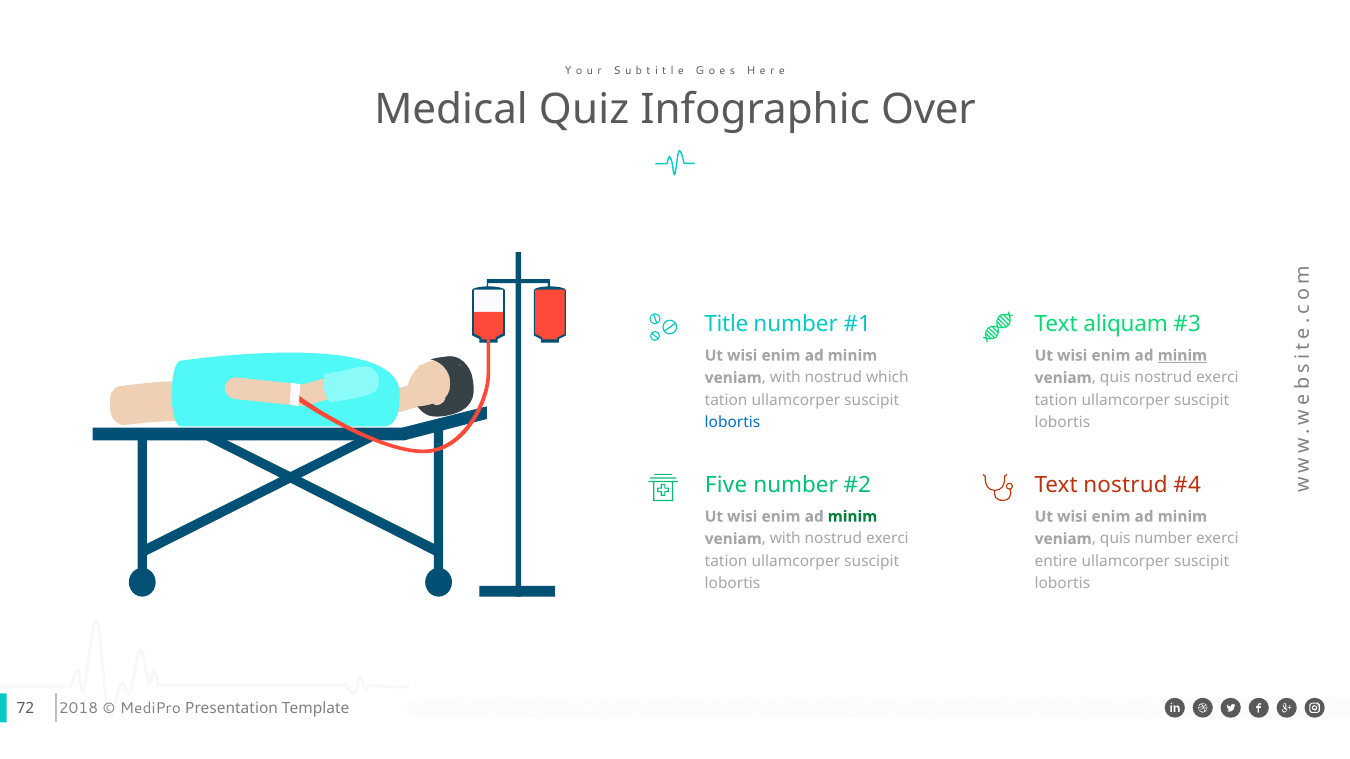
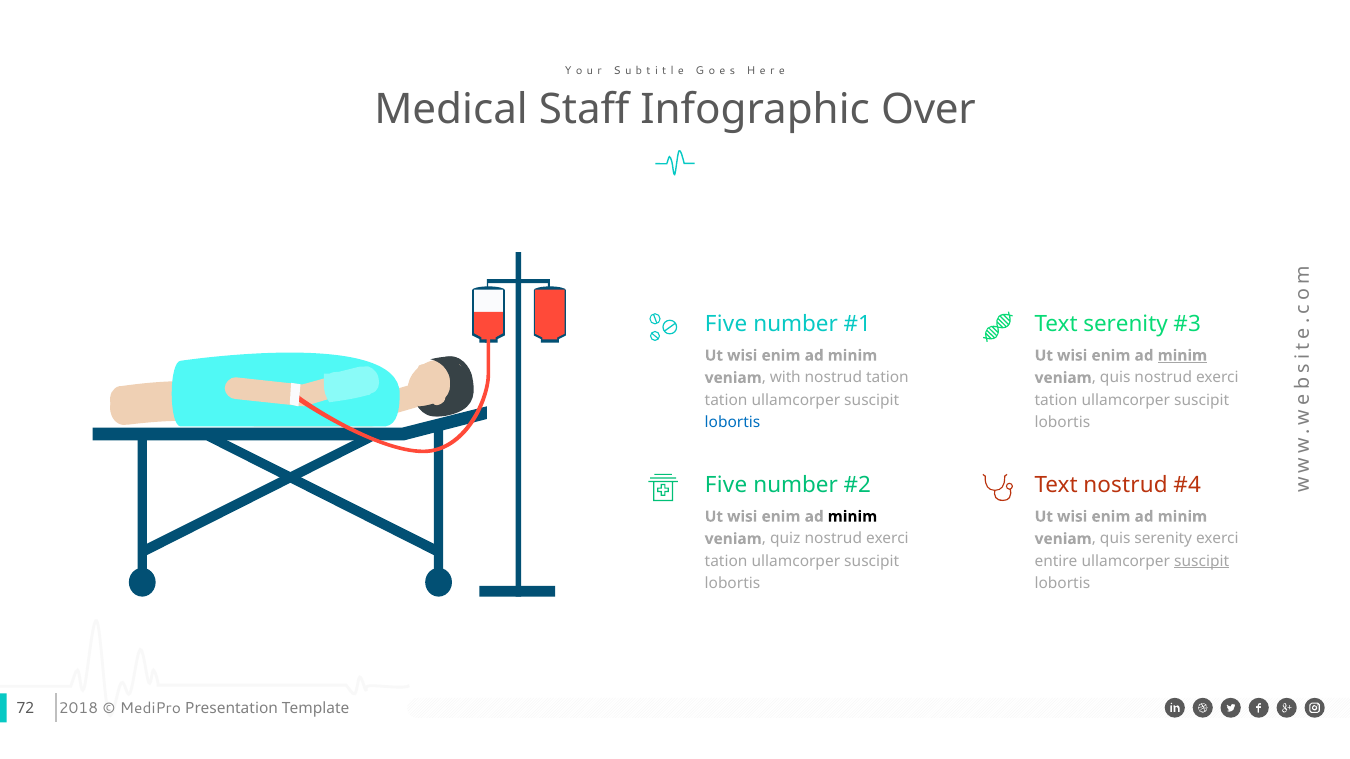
Quiz: Quiz -> Staff (584, 110)
Title: Title -> Five (726, 324)
Text aliquam: aliquam -> serenity (1126, 324)
nostrud which: which -> tation (887, 378)
minim colour: green -> black (852, 517)
with: with -> quiz (785, 539)
quis number: number -> serenity (1163, 539)
suscipit underline: none -> present (1202, 561)
